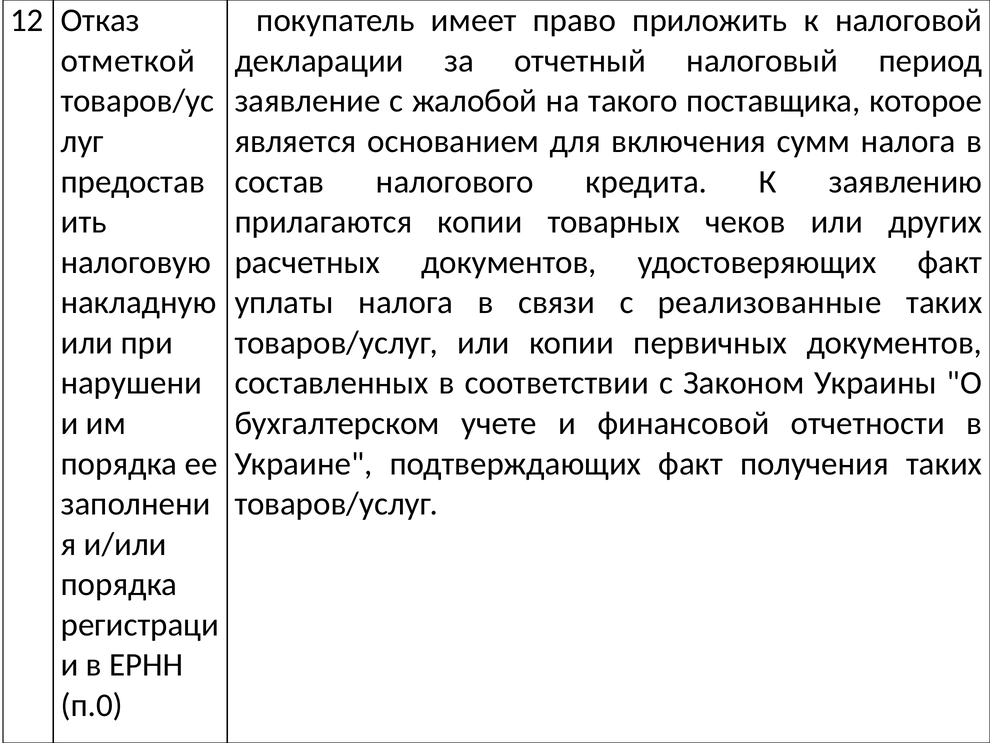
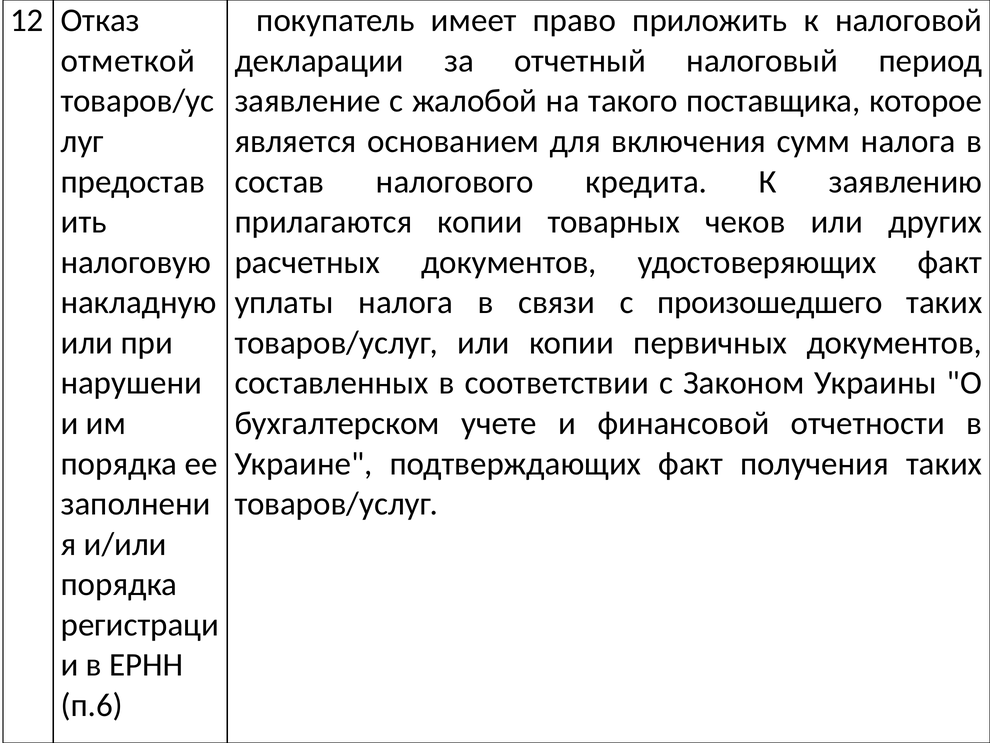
реализованные: реализованные -> произошедшего (770, 302)
п.0: п.0 -> п.6 (92, 705)
